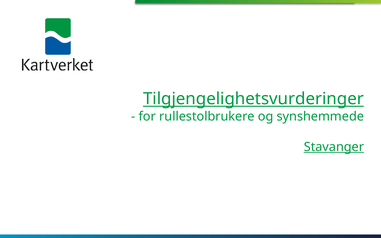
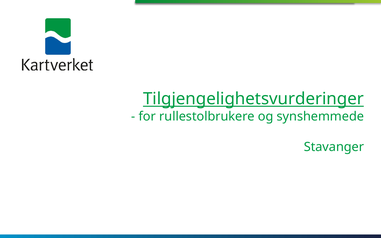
Stavanger underline: present -> none (334, 147)
